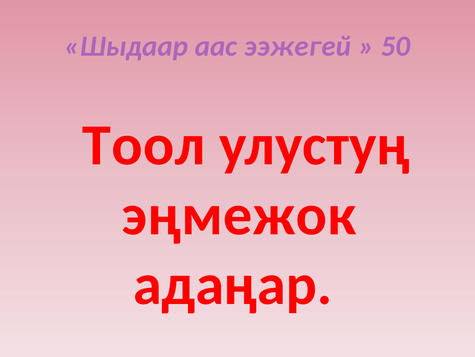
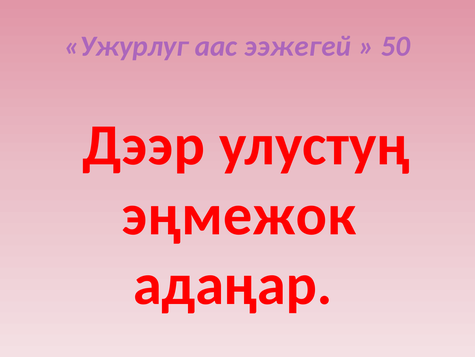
Шыдаар: Шыдаар -> Ужурлуг (126, 46)
Тоол: Тоол -> Дээр (144, 145)
